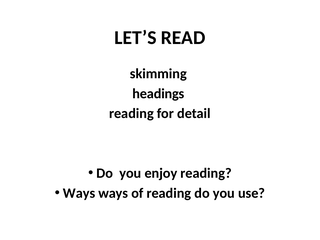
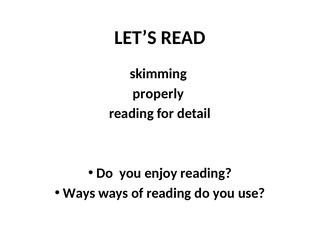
headings: headings -> properly (158, 94)
